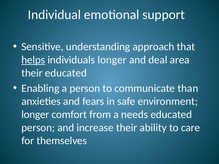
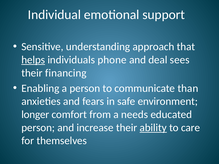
individuals longer: longer -> phone (112, 60)
area: area -> sees (180, 60)
their educated: educated -> financing (66, 73)
ability underline: none -> present (153, 128)
